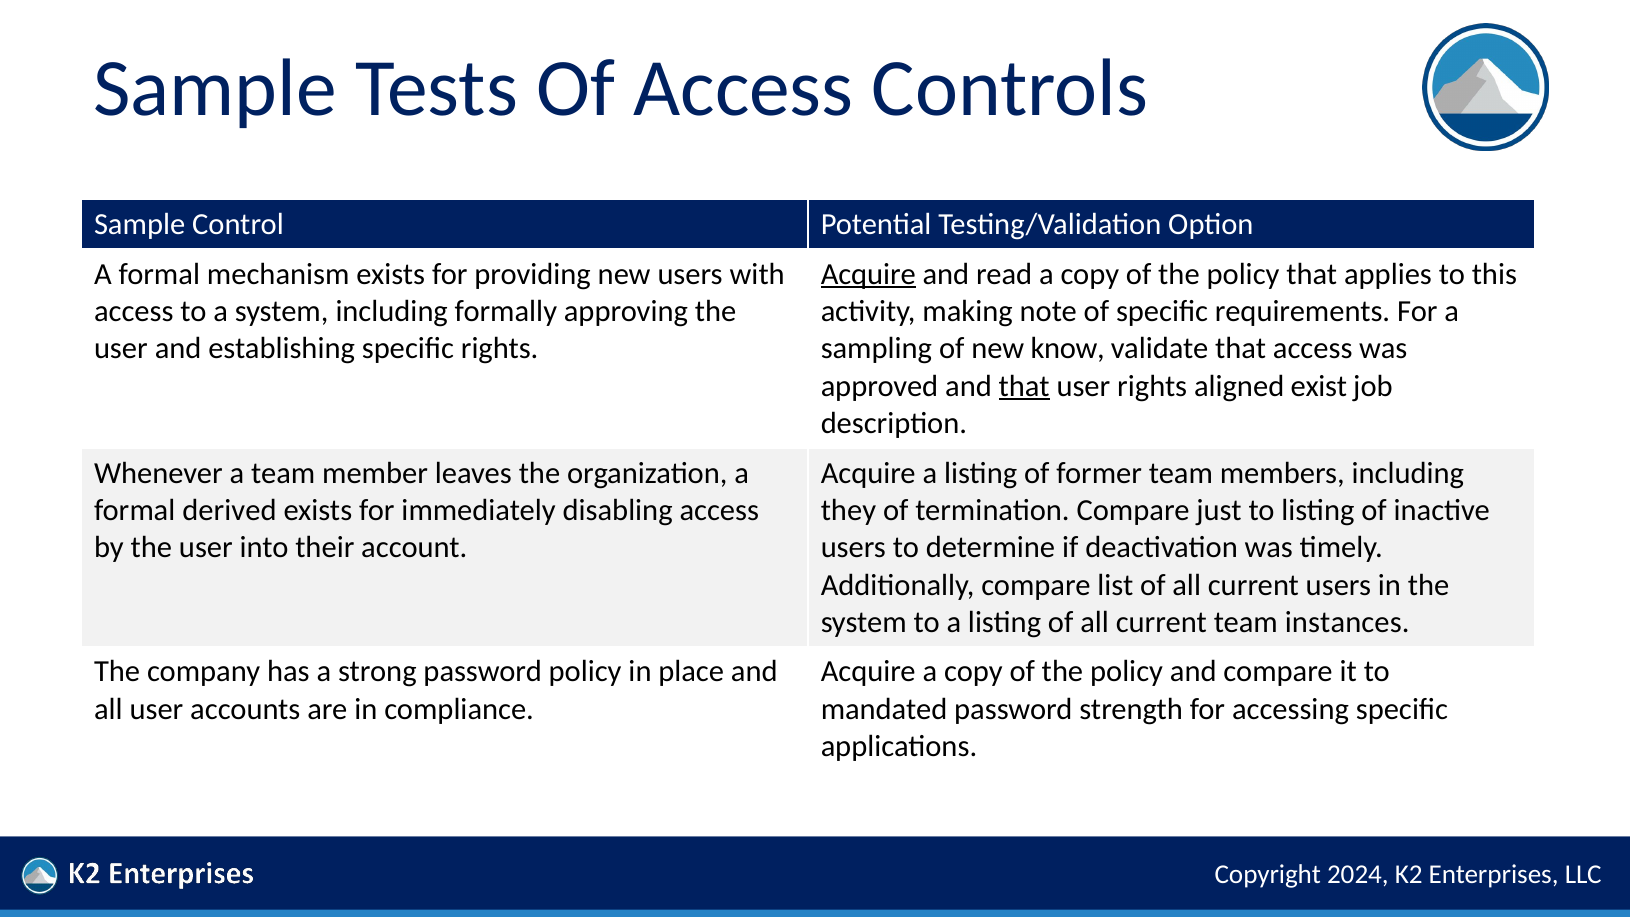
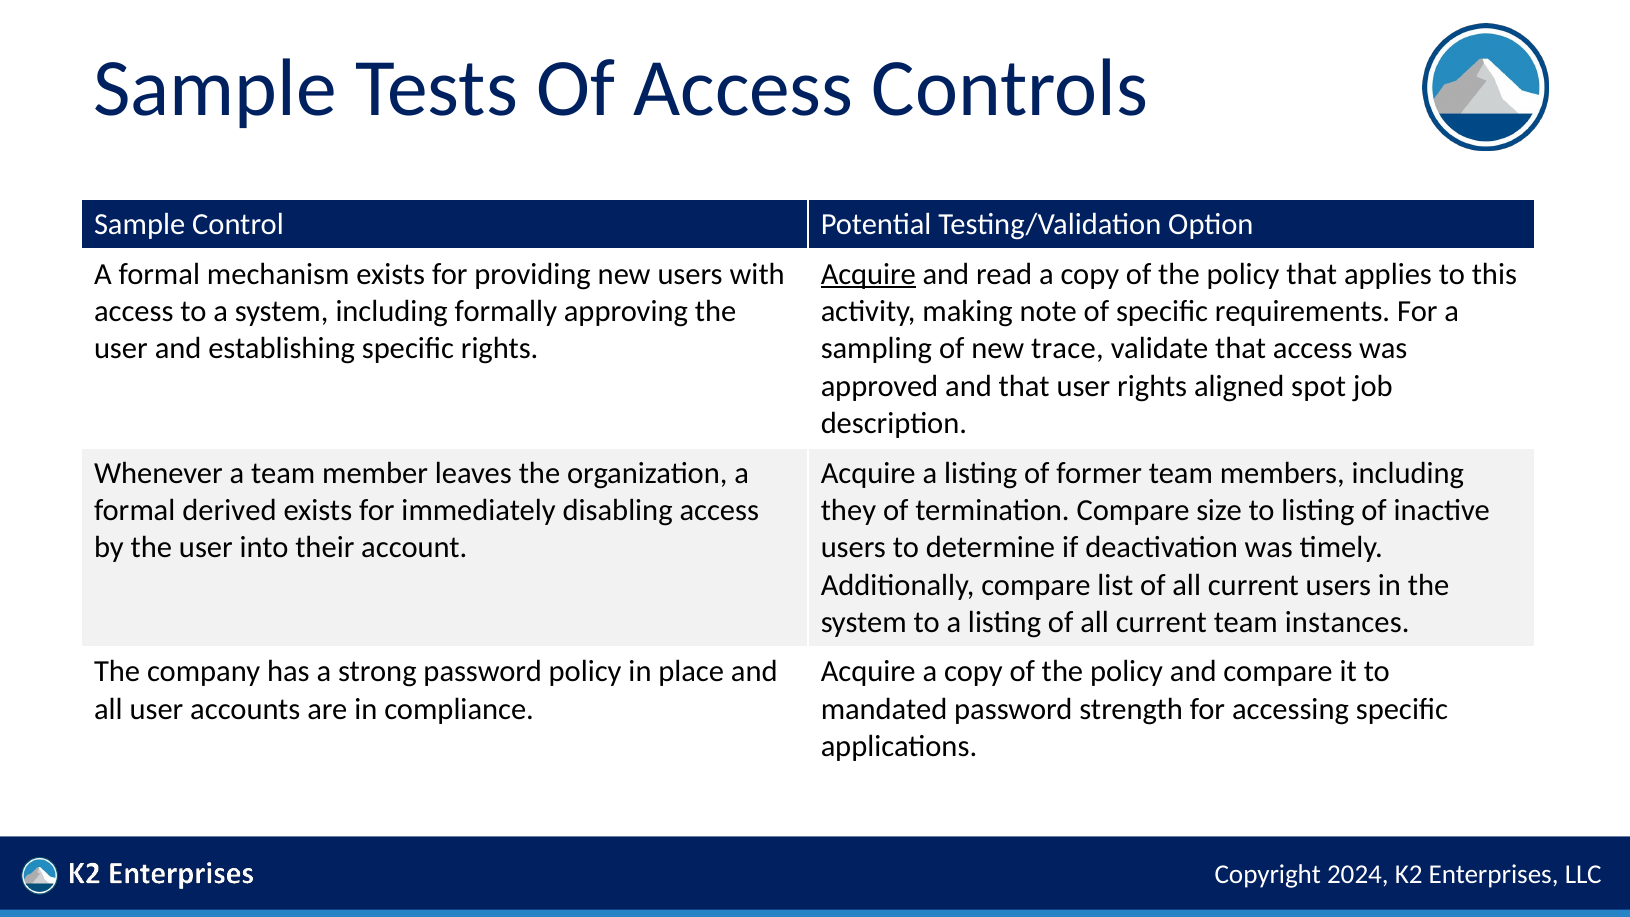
know: know -> trace (1067, 349)
that underline: present -> none (1024, 386)
exist: exist -> spot (1319, 386)
just: just -> size (1219, 510)
